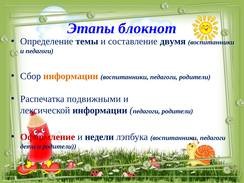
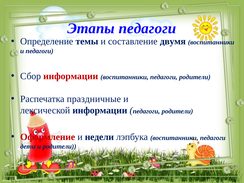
Этапы блокнот: блокнот -> педагоги (147, 28)
информации colour: orange -> red (71, 76)
подвижными: подвижными -> праздничные (94, 99)
